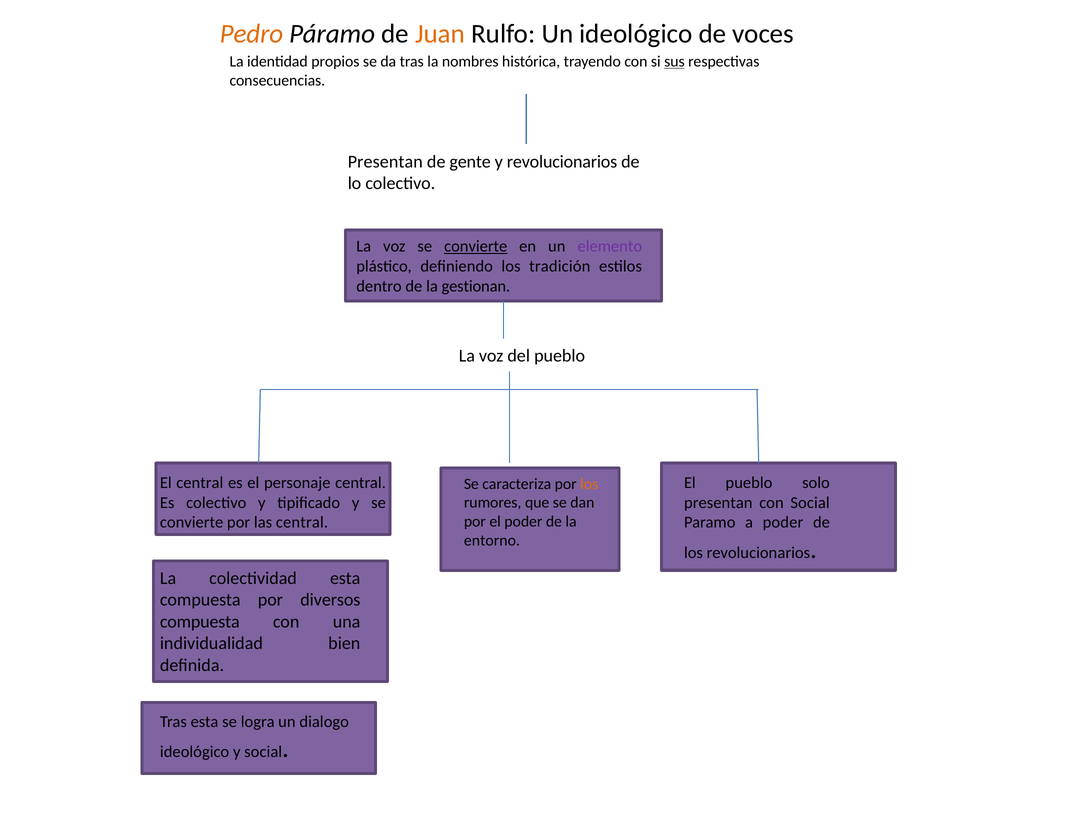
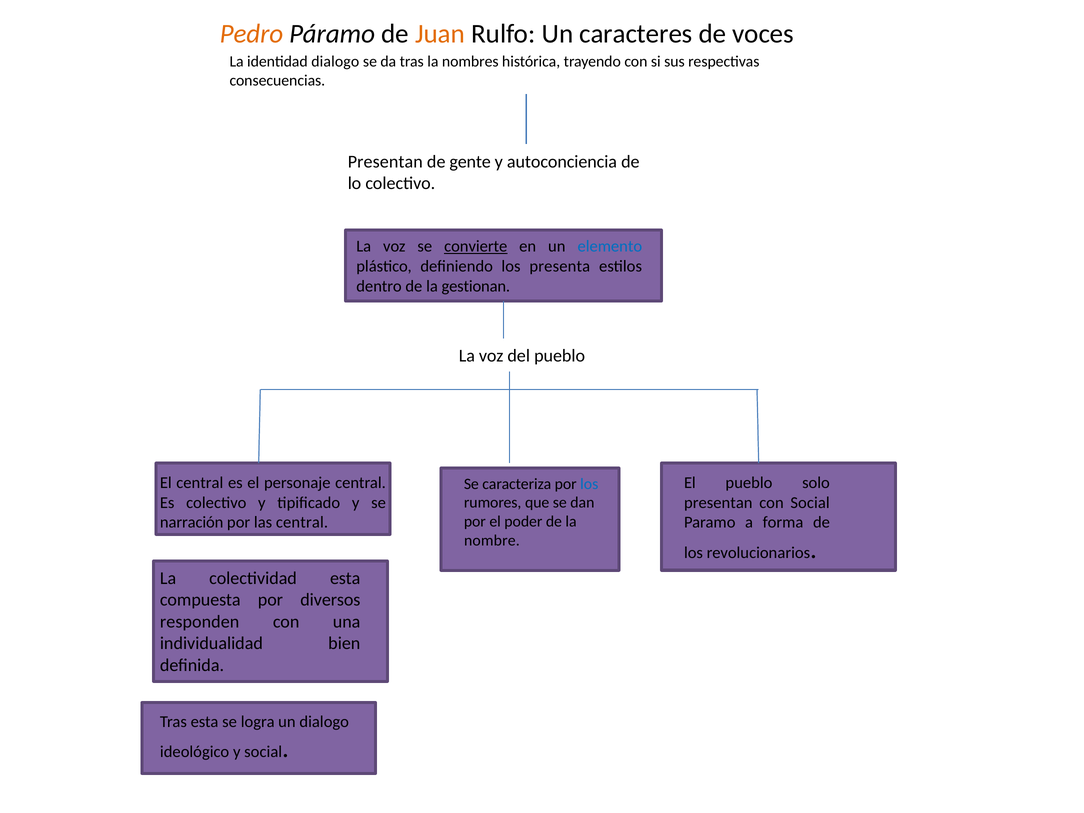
Un ideológico: ideológico -> caracteres (636, 34)
identidad propios: propios -> dialogo (335, 61)
sus underline: present -> none (674, 61)
y revolucionarios: revolucionarios -> autoconciencia (562, 162)
elemento colour: purple -> blue (610, 246)
tradición: tradición -> presenta (560, 266)
los colour: orange -> blue (589, 484)
convierte: convierte -> narración (192, 522)
a poder: poder -> forma (783, 522)
entorno: entorno -> nombre (492, 541)
compuesta: compuesta -> responden (200, 622)
